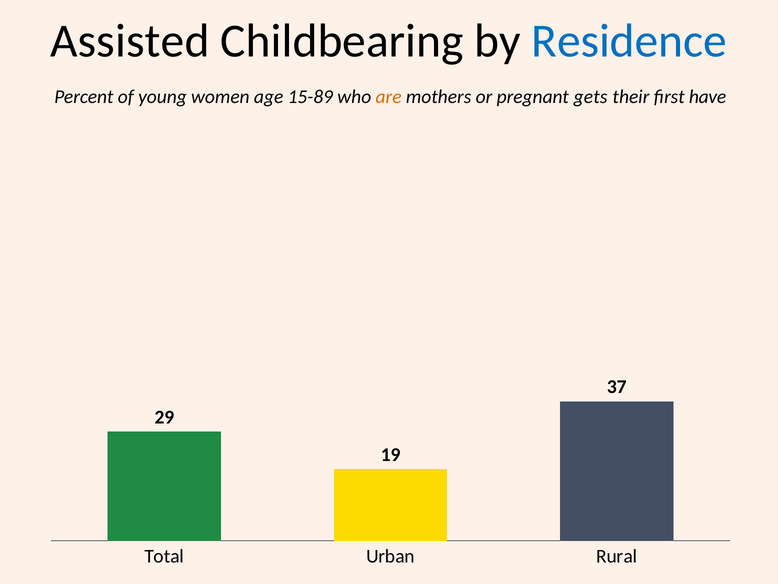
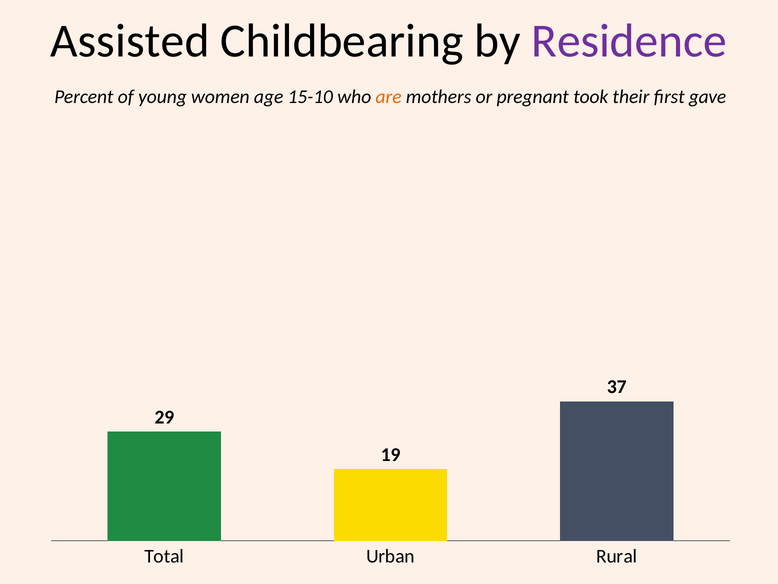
Residence colour: blue -> purple (629, 41)
15-89: 15-89 -> 15-10 (310, 97)
gets: gets -> took (591, 97)
have: have -> gave (708, 97)
